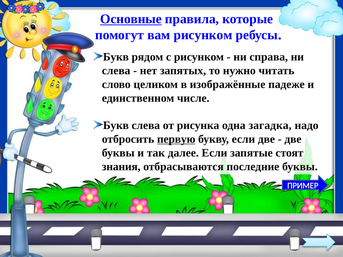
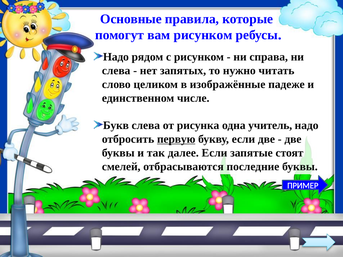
Основные underline: present -> none (131, 19)
Букв: Букв -> Надо (116, 57)
загадка: загадка -> учитель (270, 126)
знания: знания -> смелей (121, 167)
